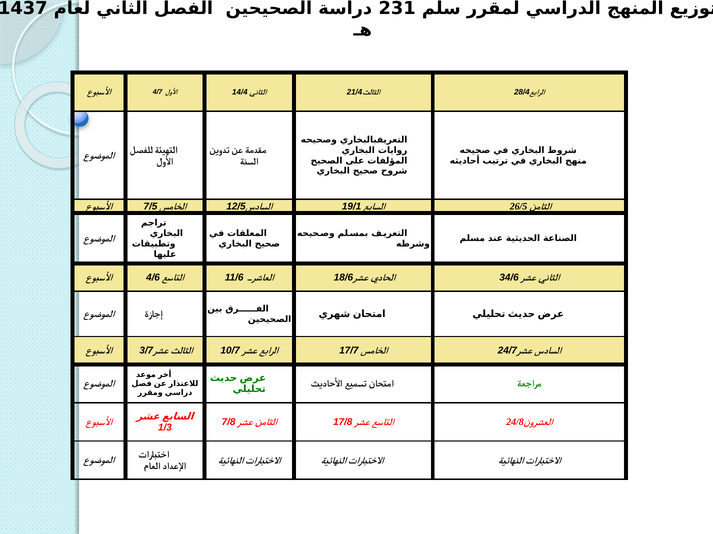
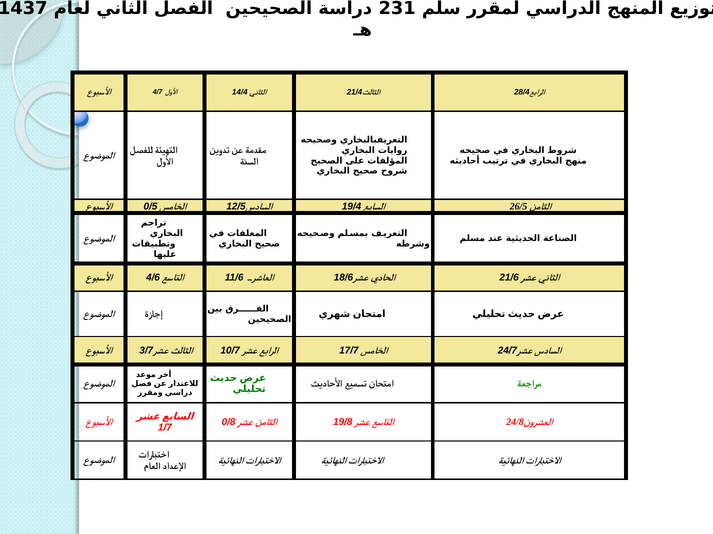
7/5: 7/5 -> 0/5 (150, 207)
19/1: 19/1 -> 19/4 (352, 207)
34/6: 34/6 -> 21/6 (509, 278)
7/8: 7/8 -> 0/8 (229, 423)
17/8: 17/8 -> 19/8 (343, 423)
1/3: 1/3 -> 1/7 (165, 428)
